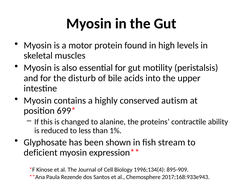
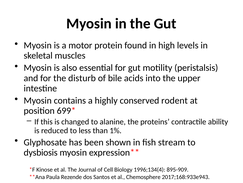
autism: autism -> rodent (175, 100)
deficient: deficient -> dysbiosis (41, 152)
